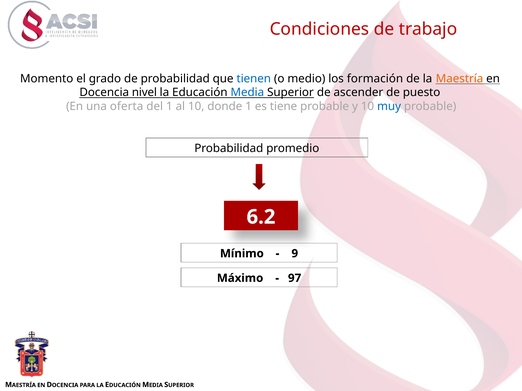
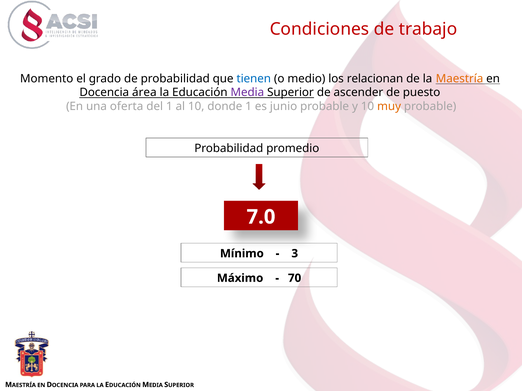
formación: formación -> relacionan (375, 79)
nivel: nivel -> área (144, 93)
Media colour: blue -> purple (247, 93)
tiene: tiene -> junio (284, 106)
muy colour: blue -> orange (389, 106)
6.2: 6.2 -> 7.0 (261, 217)
9: 9 -> 3 (295, 254)
97: 97 -> 70 (295, 278)
